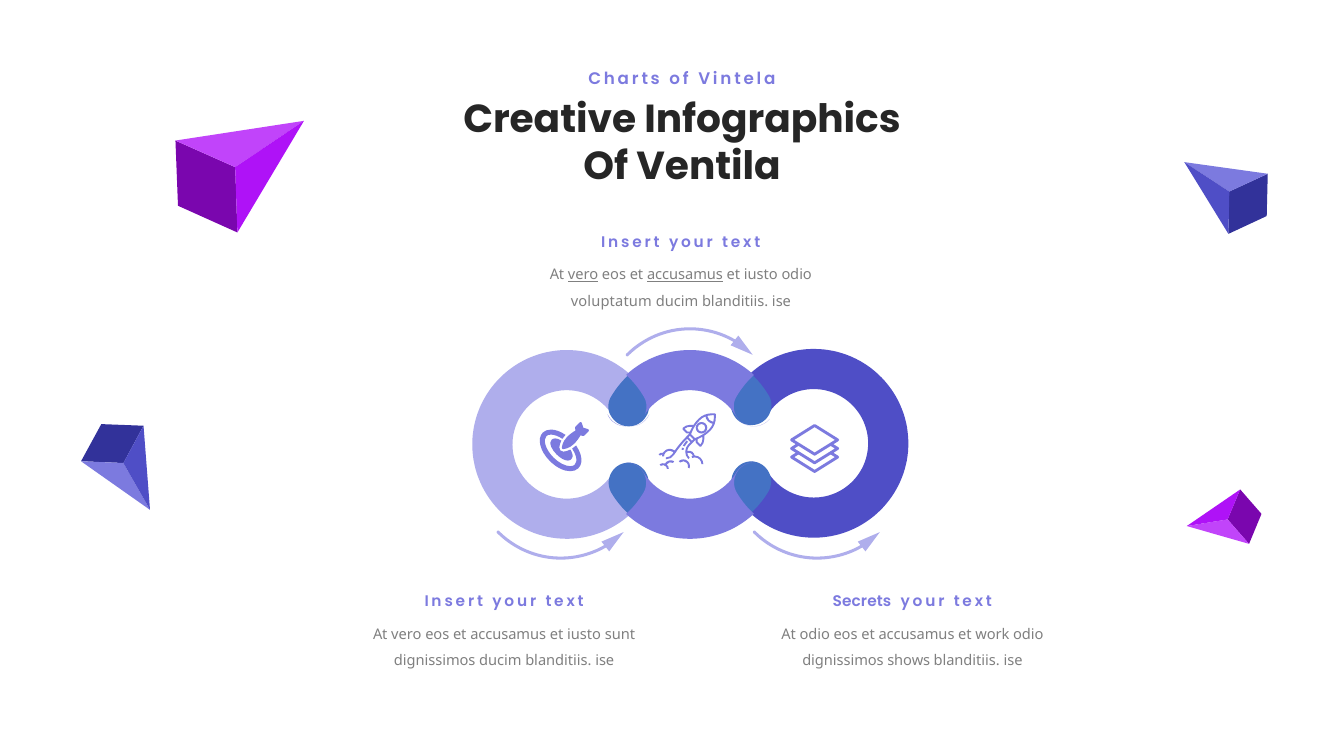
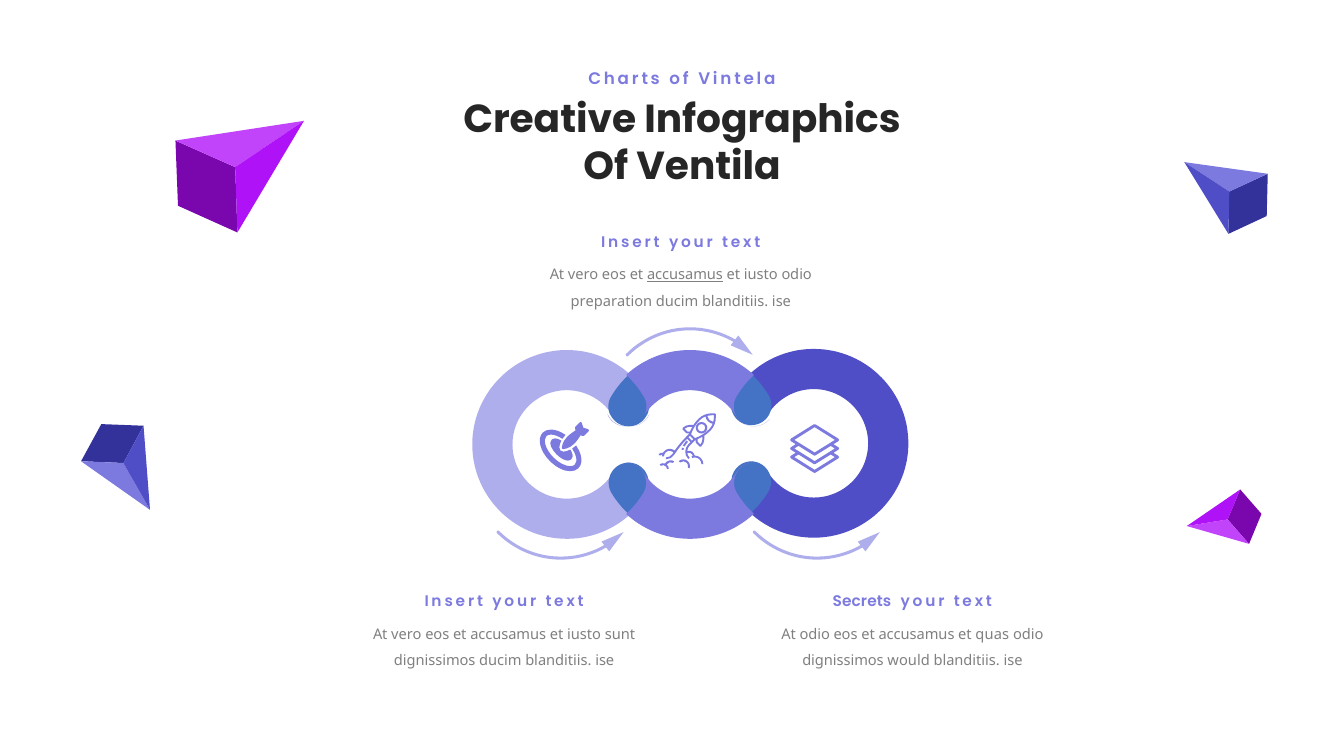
vero underline: present -> none (583, 275)
voluptatum: voluptatum -> preparation (611, 302)
work: work -> quas (992, 634)
shows: shows -> would (909, 661)
